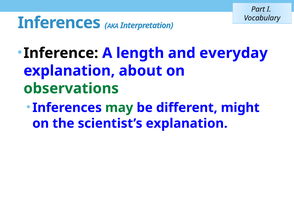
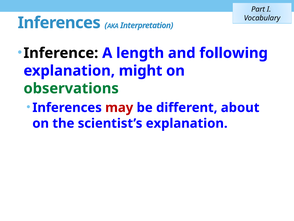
everyday: everyday -> following (234, 53)
about: about -> might (141, 71)
may colour: green -> red (119, 107)
might: might -> about (240, 107)
